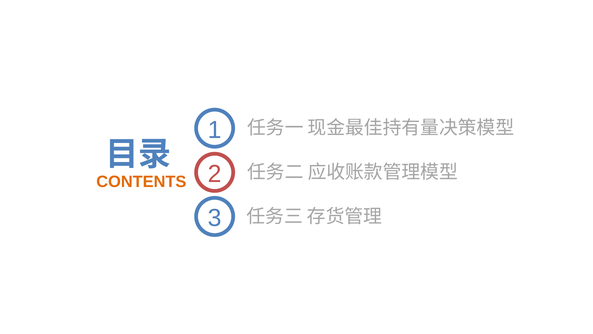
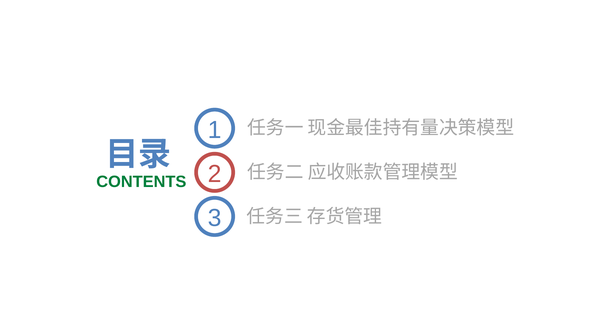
CONTENTS colour: orange -> green (141, 182)
